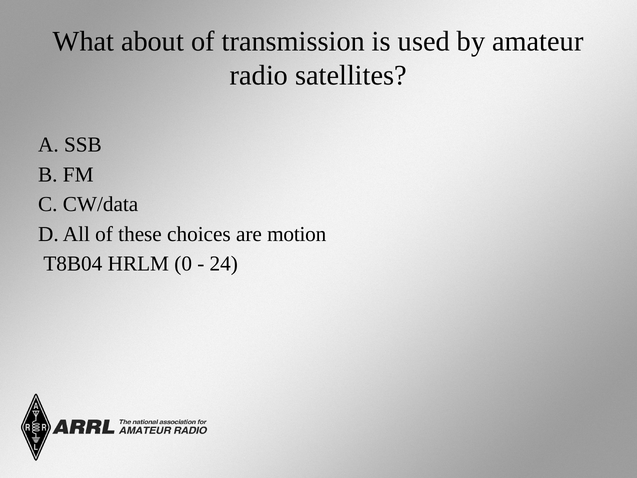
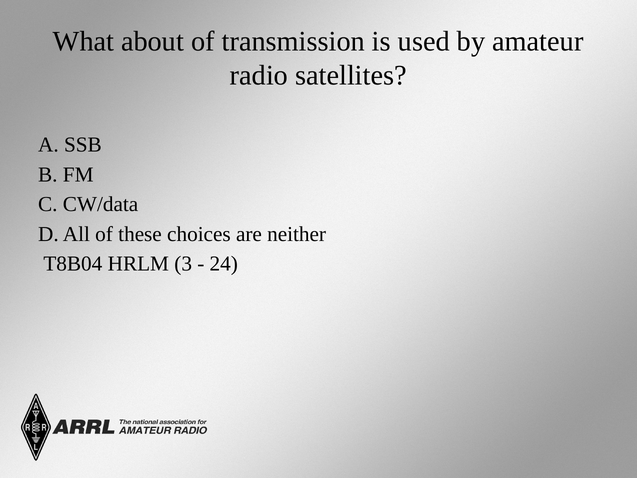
motion: motion -> neither (297, 234)
0: 0 -> 3 (183, 264)
